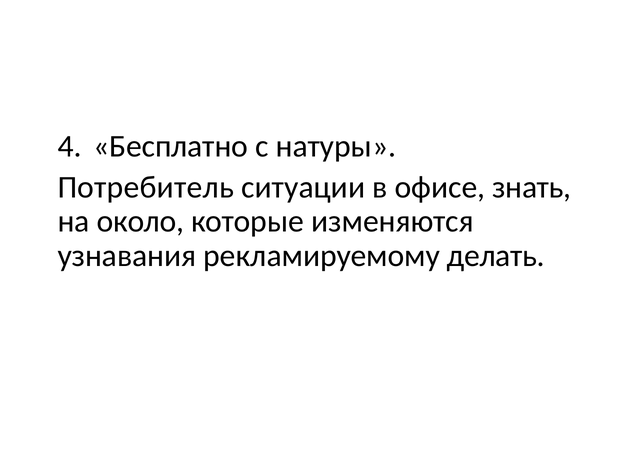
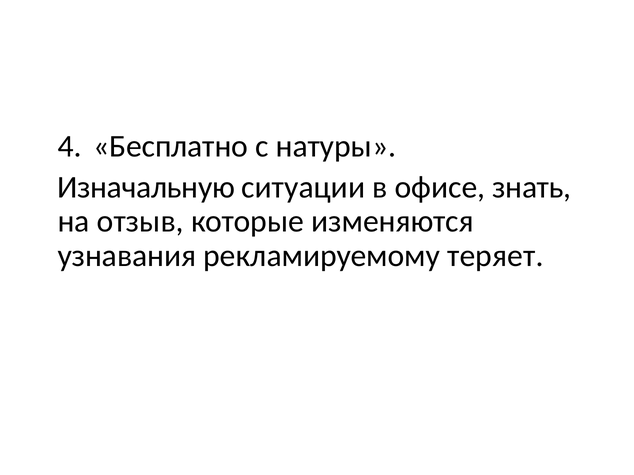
Потребитель: Потребитель -> Изначальную (146, 188)
около: около -> отзыв (140, 222)
делать: делать -> теряет (495, 256)
